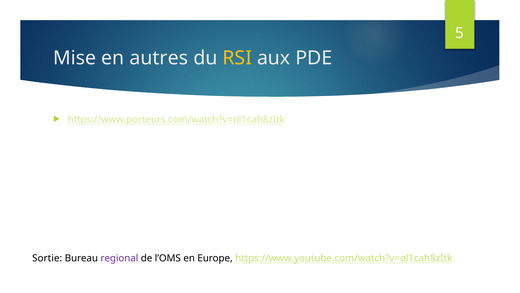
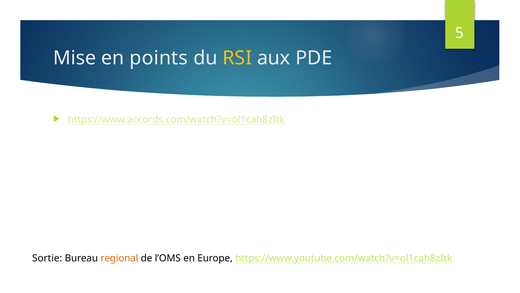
autres: autres -> points (159, 58)
https://www.porteurs.com/watch?v=ol1cah8zItk: https://www.porteurs.com/watch?v=ol1cah8zItk -> https://www.accords.com/watch?v=ol1cah8zItk (176, 120)
regional colour: purple -> orange (119, 258)
